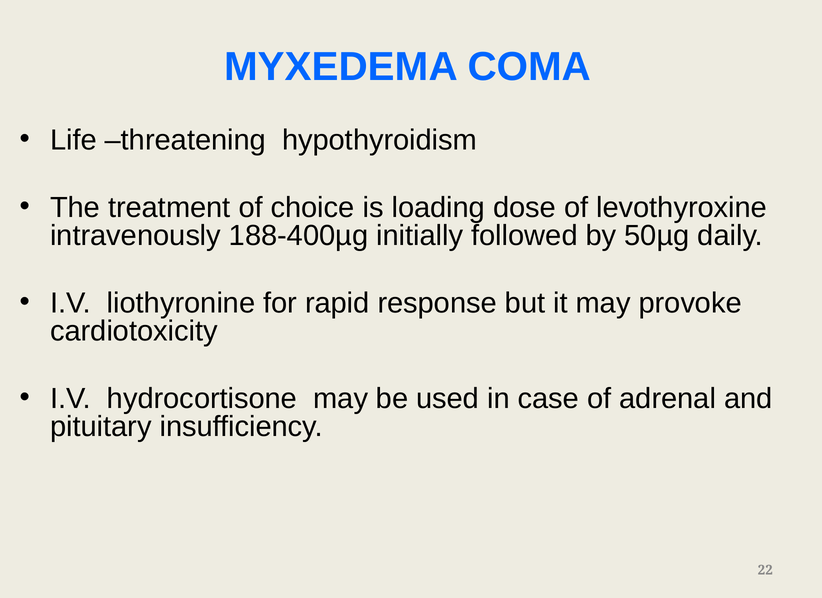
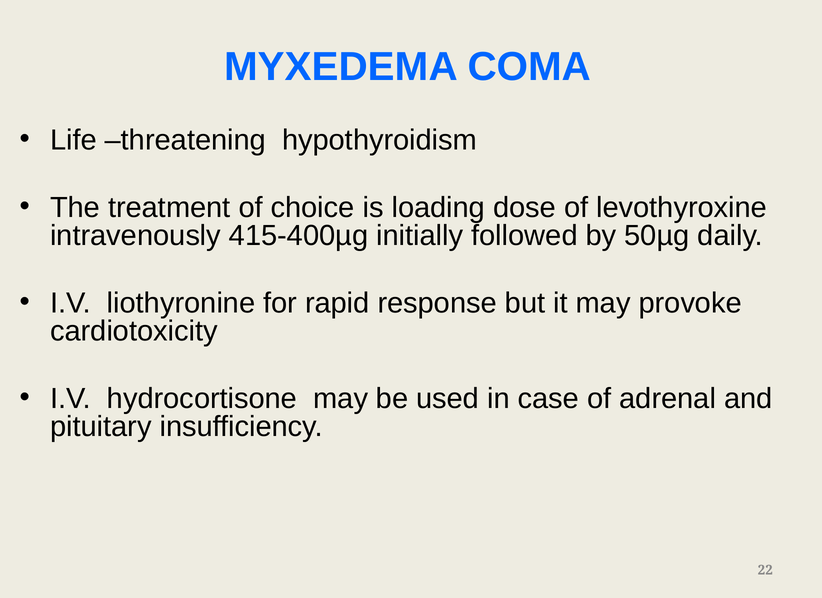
188-400µg: 188-400µg -> 415-400µg (299, 236)
